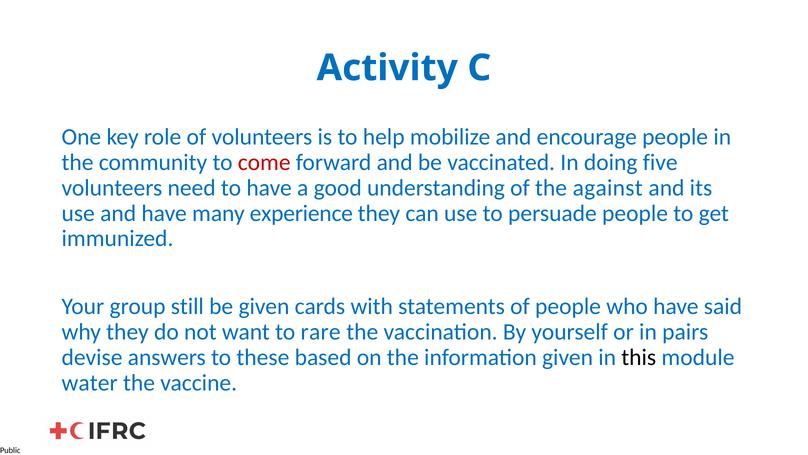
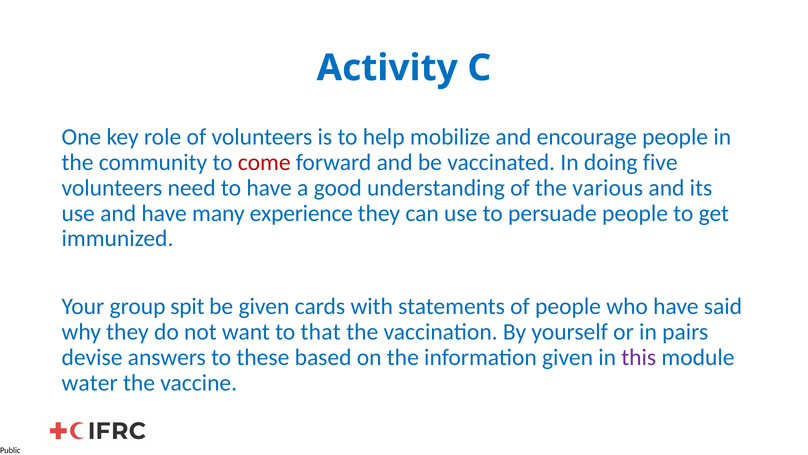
against: against -> various (608, 188)
still: still -> spit (187, 306)
rare: rare -> that (321, 332)
this colour: black -> purple (639, 357)
